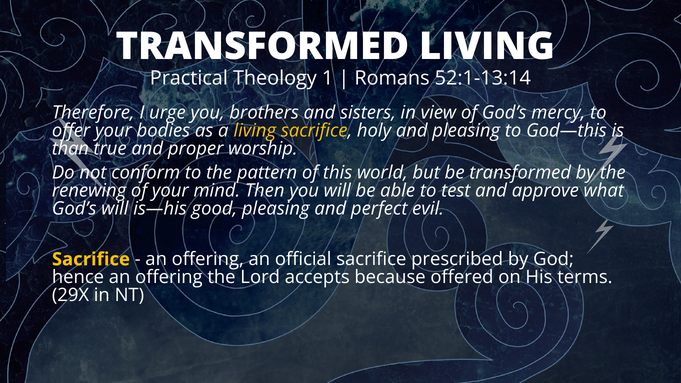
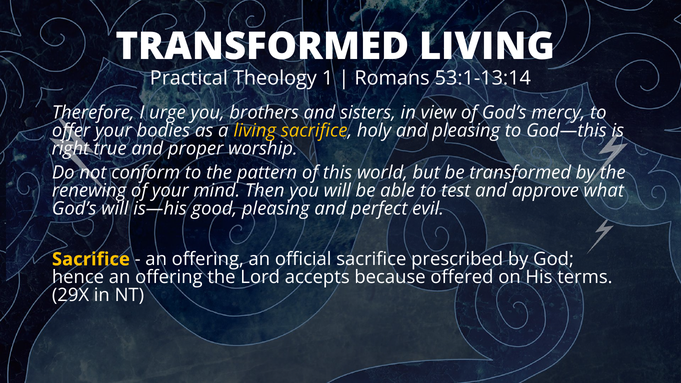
52:1-13:14: 52:1-13:14 -> 53:1-13:14 (483, 78)
than: than -> right (70, 149)
